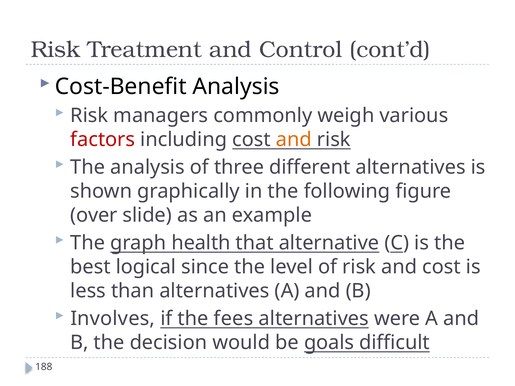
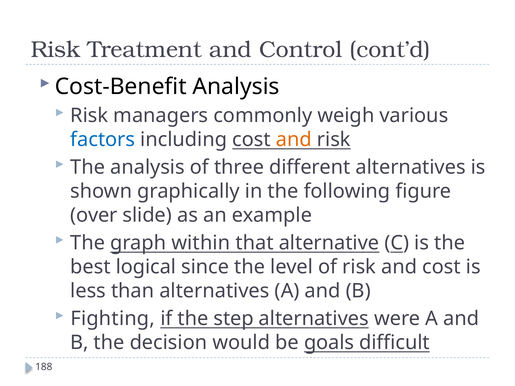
factors colour: red -> blue (103, 140)
health: health -> within (201, 243)
Involves: Involves -> Fighting (113, 319)
fees: fees -> step (234, 319)
